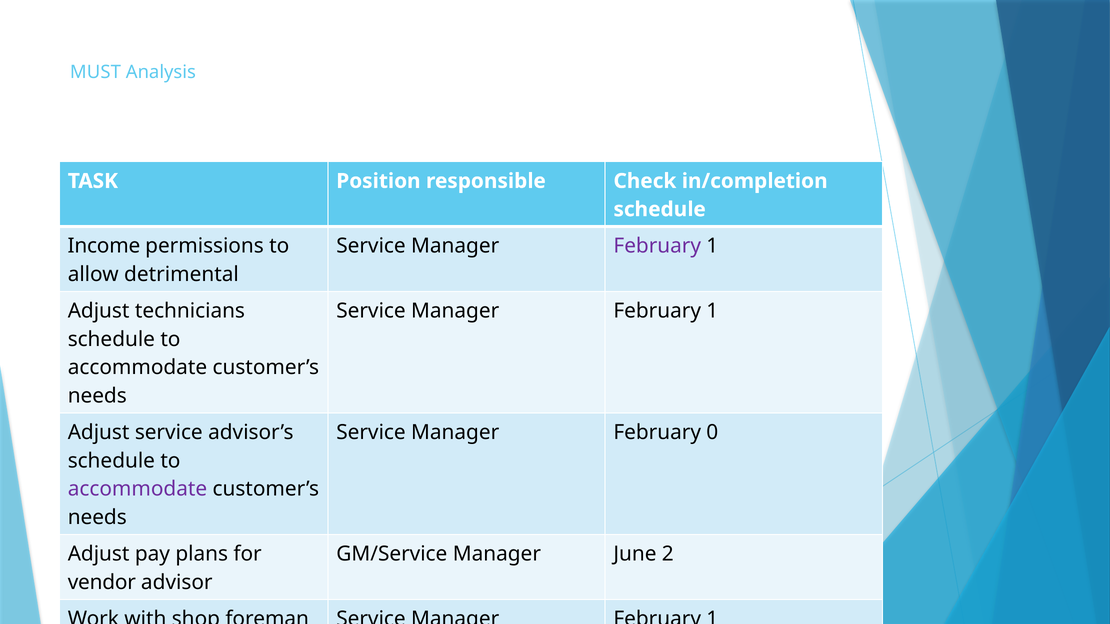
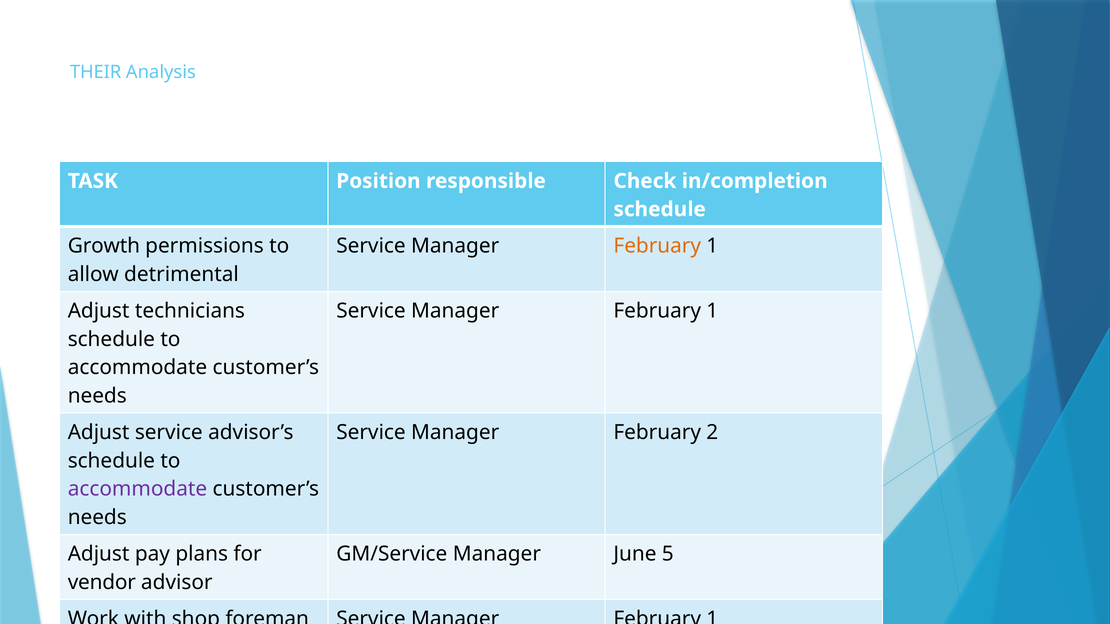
MUST: MUST -> THEIR (96, 72)
Income: Income -> Growth (104, 246)
February colour: purple -> orange (657, 246)
0: 0 -> 2 (712, 433)
2: 2 -> 5 (668, 554)
